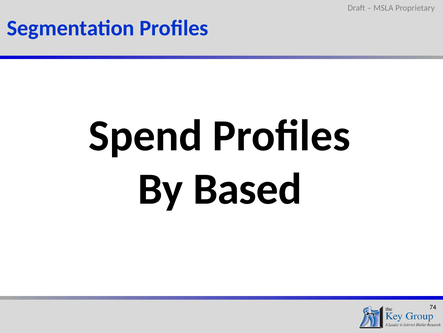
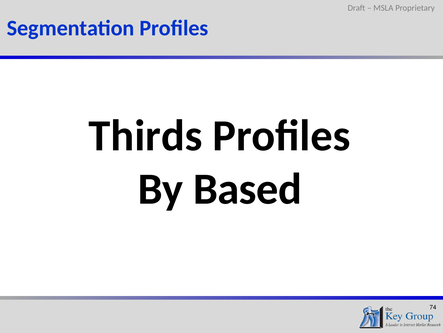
Spend: Spend -> Thirds (146, 135)
